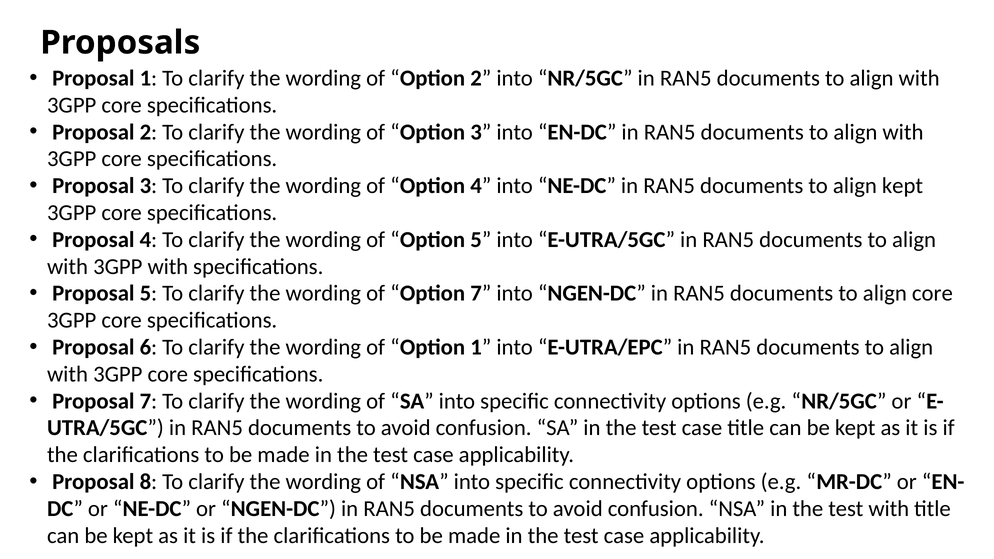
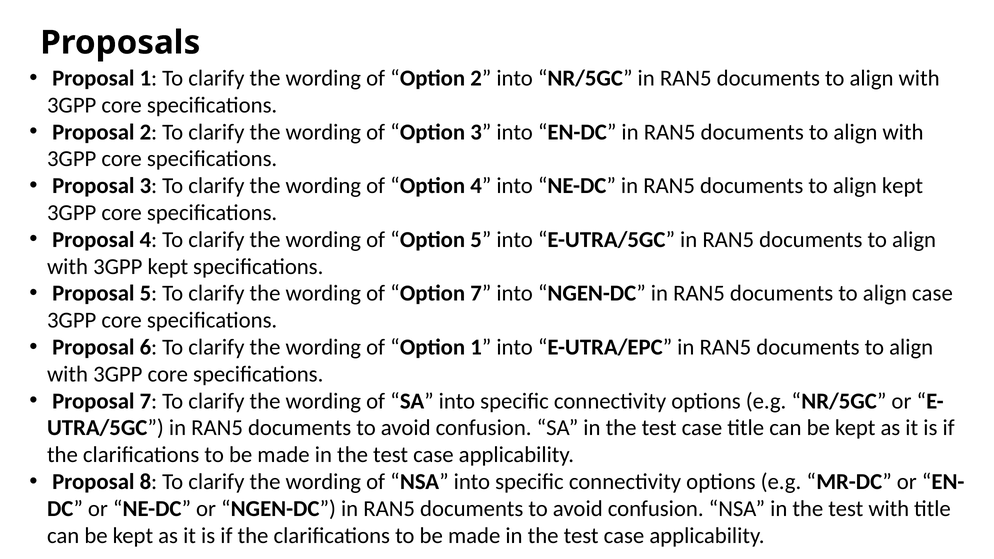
3GPP with: with -> kept (168, 267)
align core: core -> case (932, 294)
